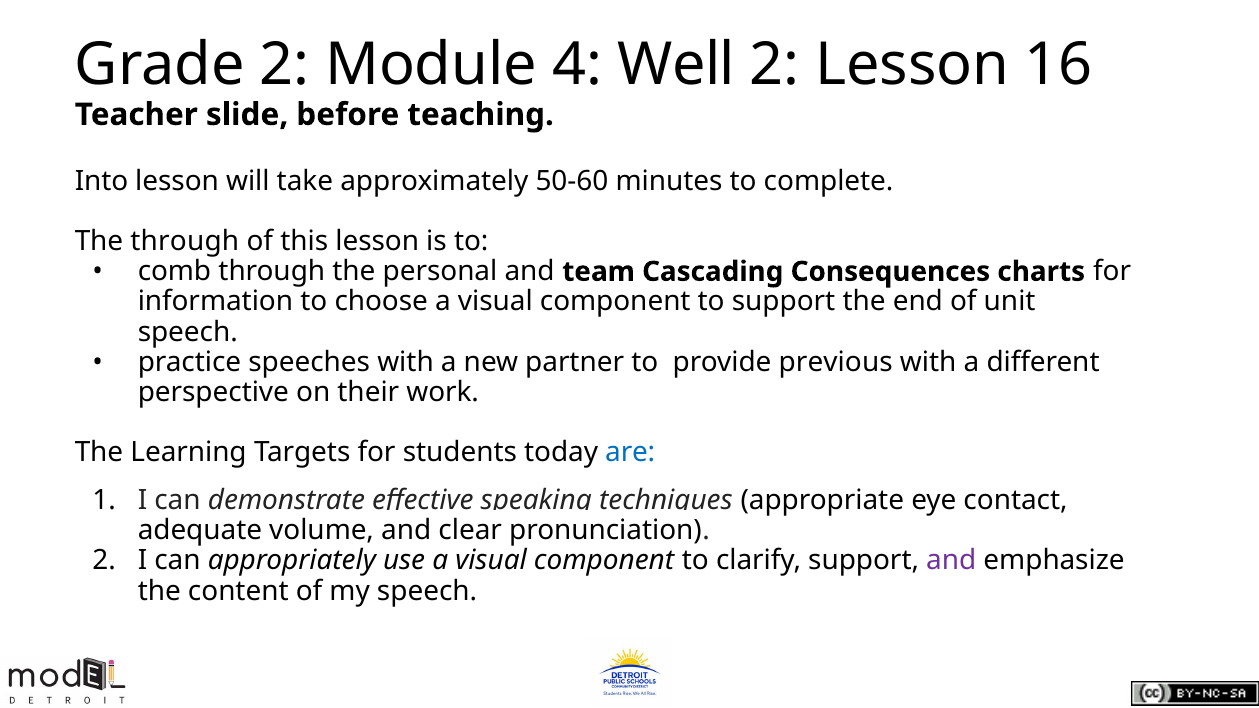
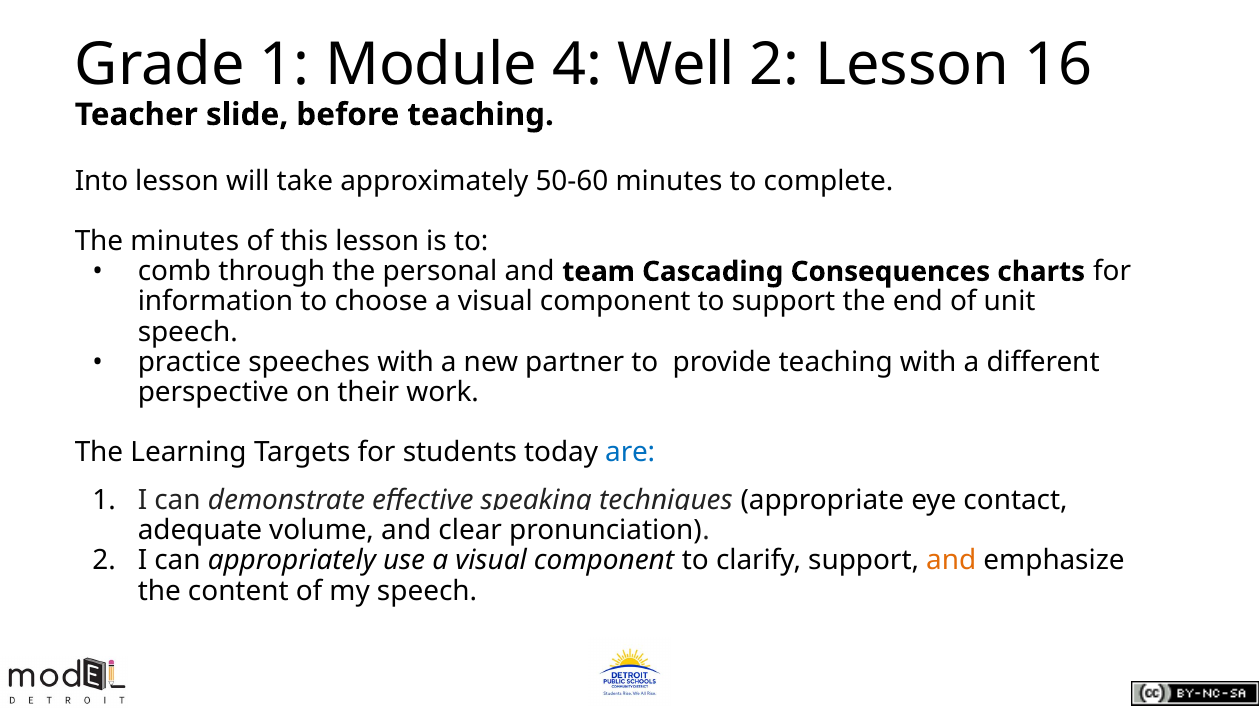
Grade 2: 2 -> 1 (285, 65)
The through: through -> minutes (185, 241)
provide previous: previous -> teaching (836, 362)
and colour: purple -> orange (951, 561)
